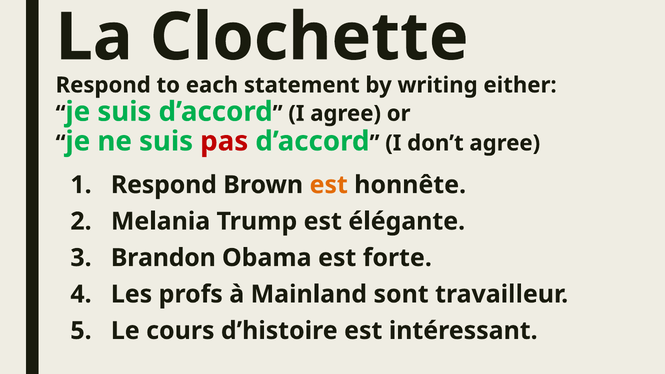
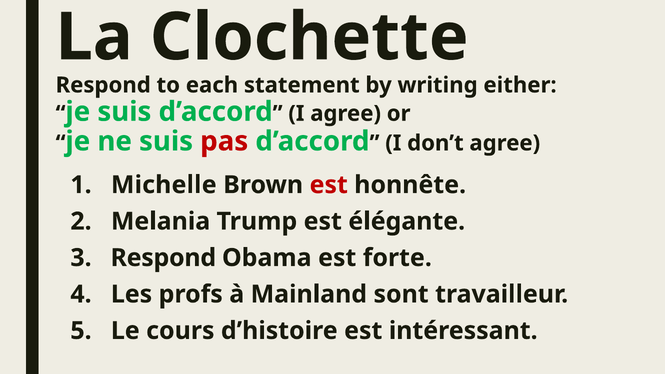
Respond: Respond -> Michelle (164, 185)
est colour: orange -> red (329, 185)
Brandon: Brandon -> Respond (163, 258)
